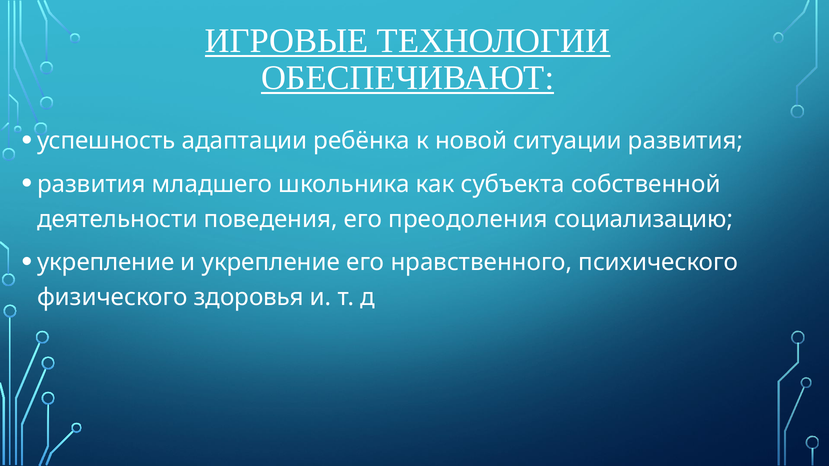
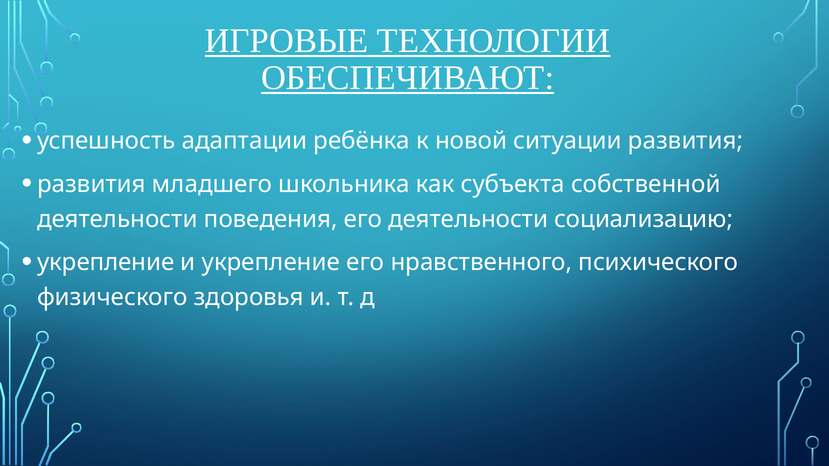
его преодоления: преодоления -> деятельности (468, 219)
